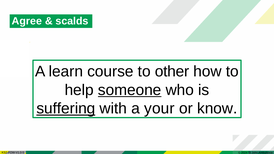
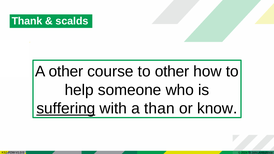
Agree: Agree -> Thank (27, 21)
A learn: learn -> other (66, 72)
someone underline: present -> none (130, 90)
your: your -> than (159, 109)
